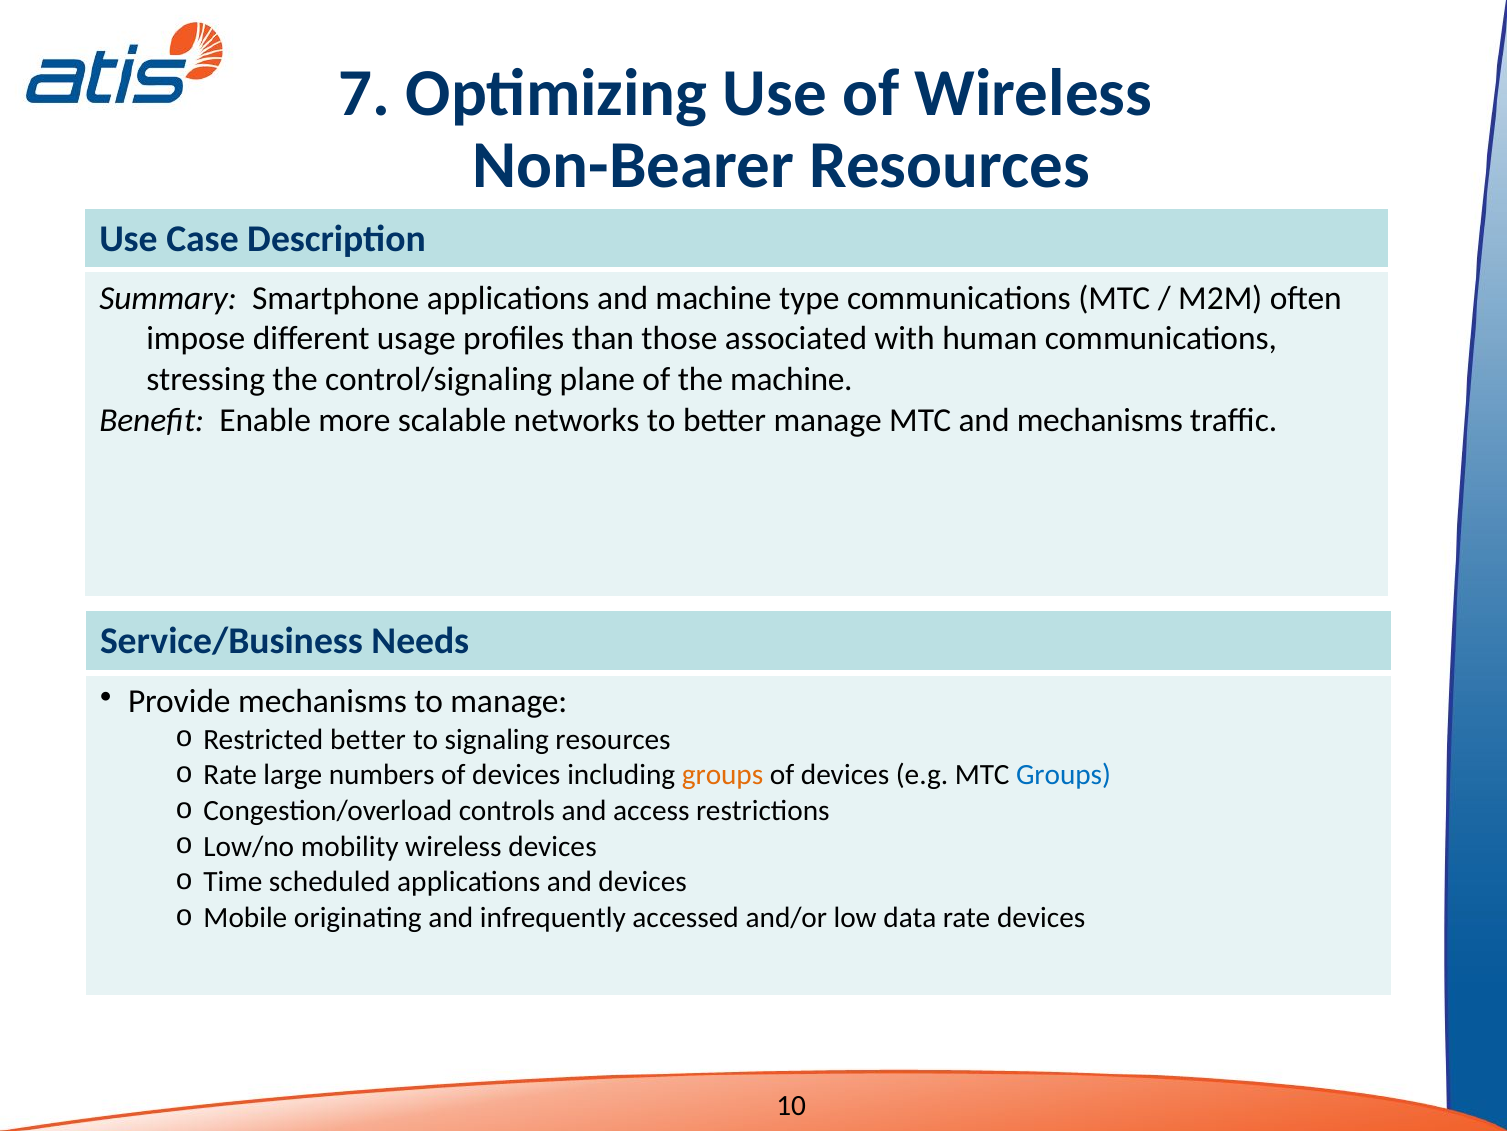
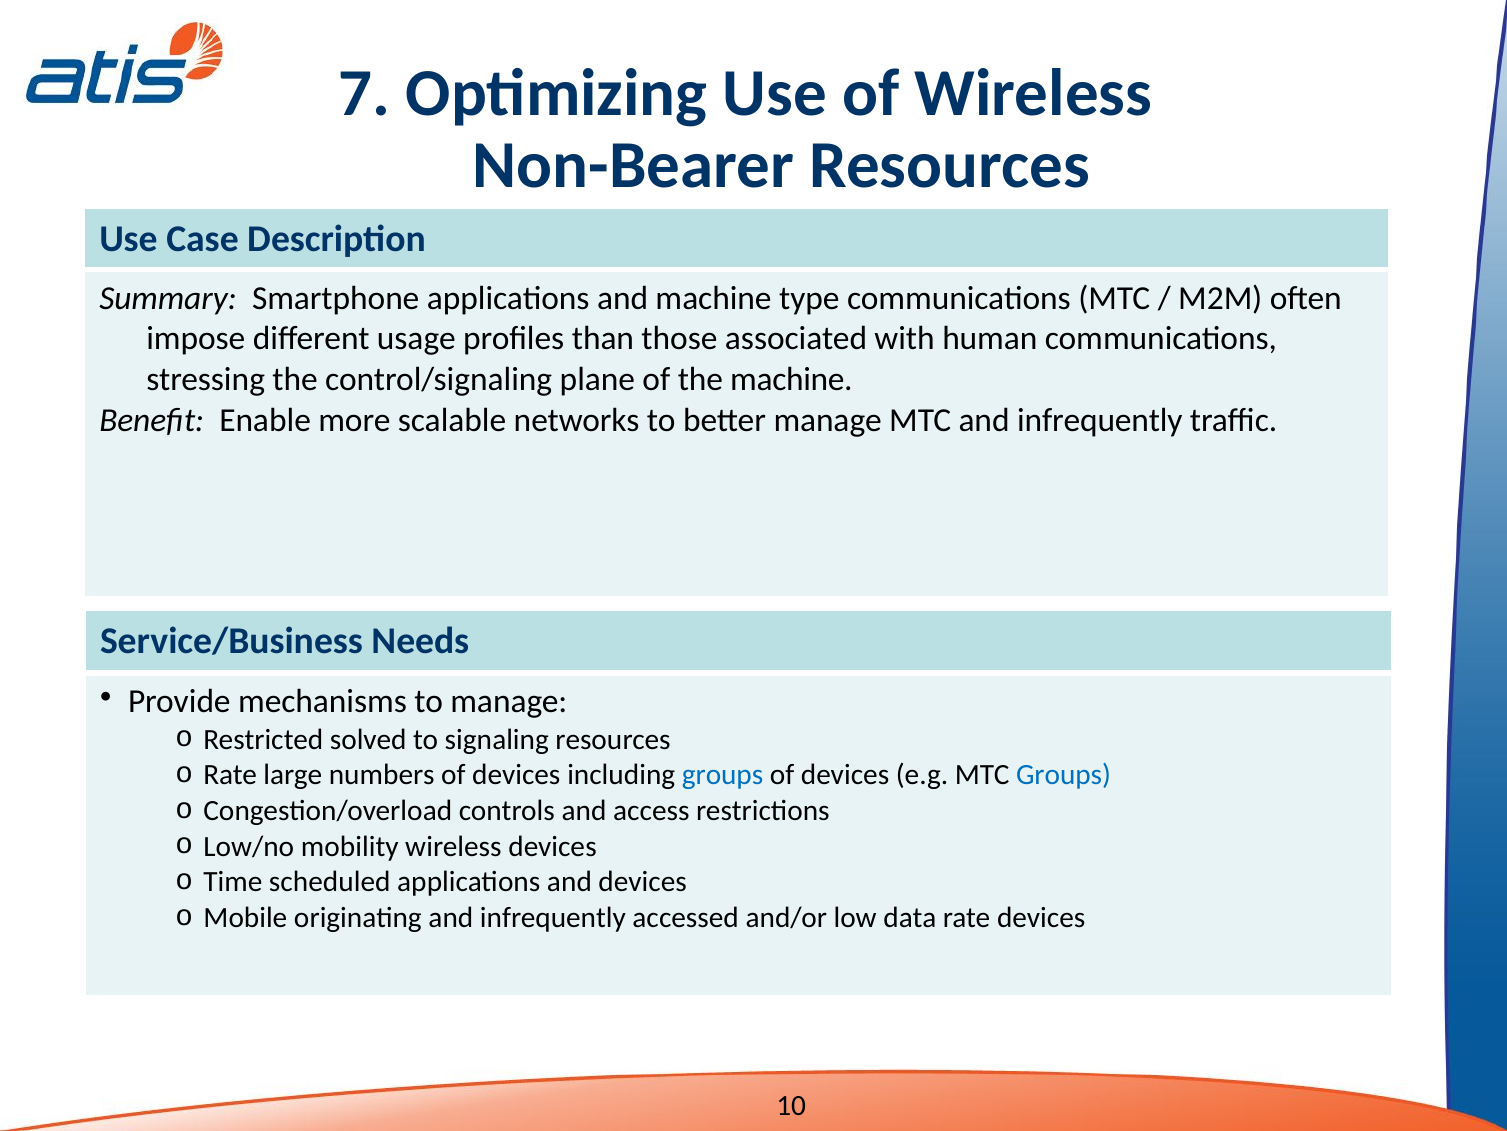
MTC and mechanisms: mechanisms -> infrequently (1100, 421)
Restricted better: better -> solved (368, 739)
groups colour: orange -> blue (723, 775)
